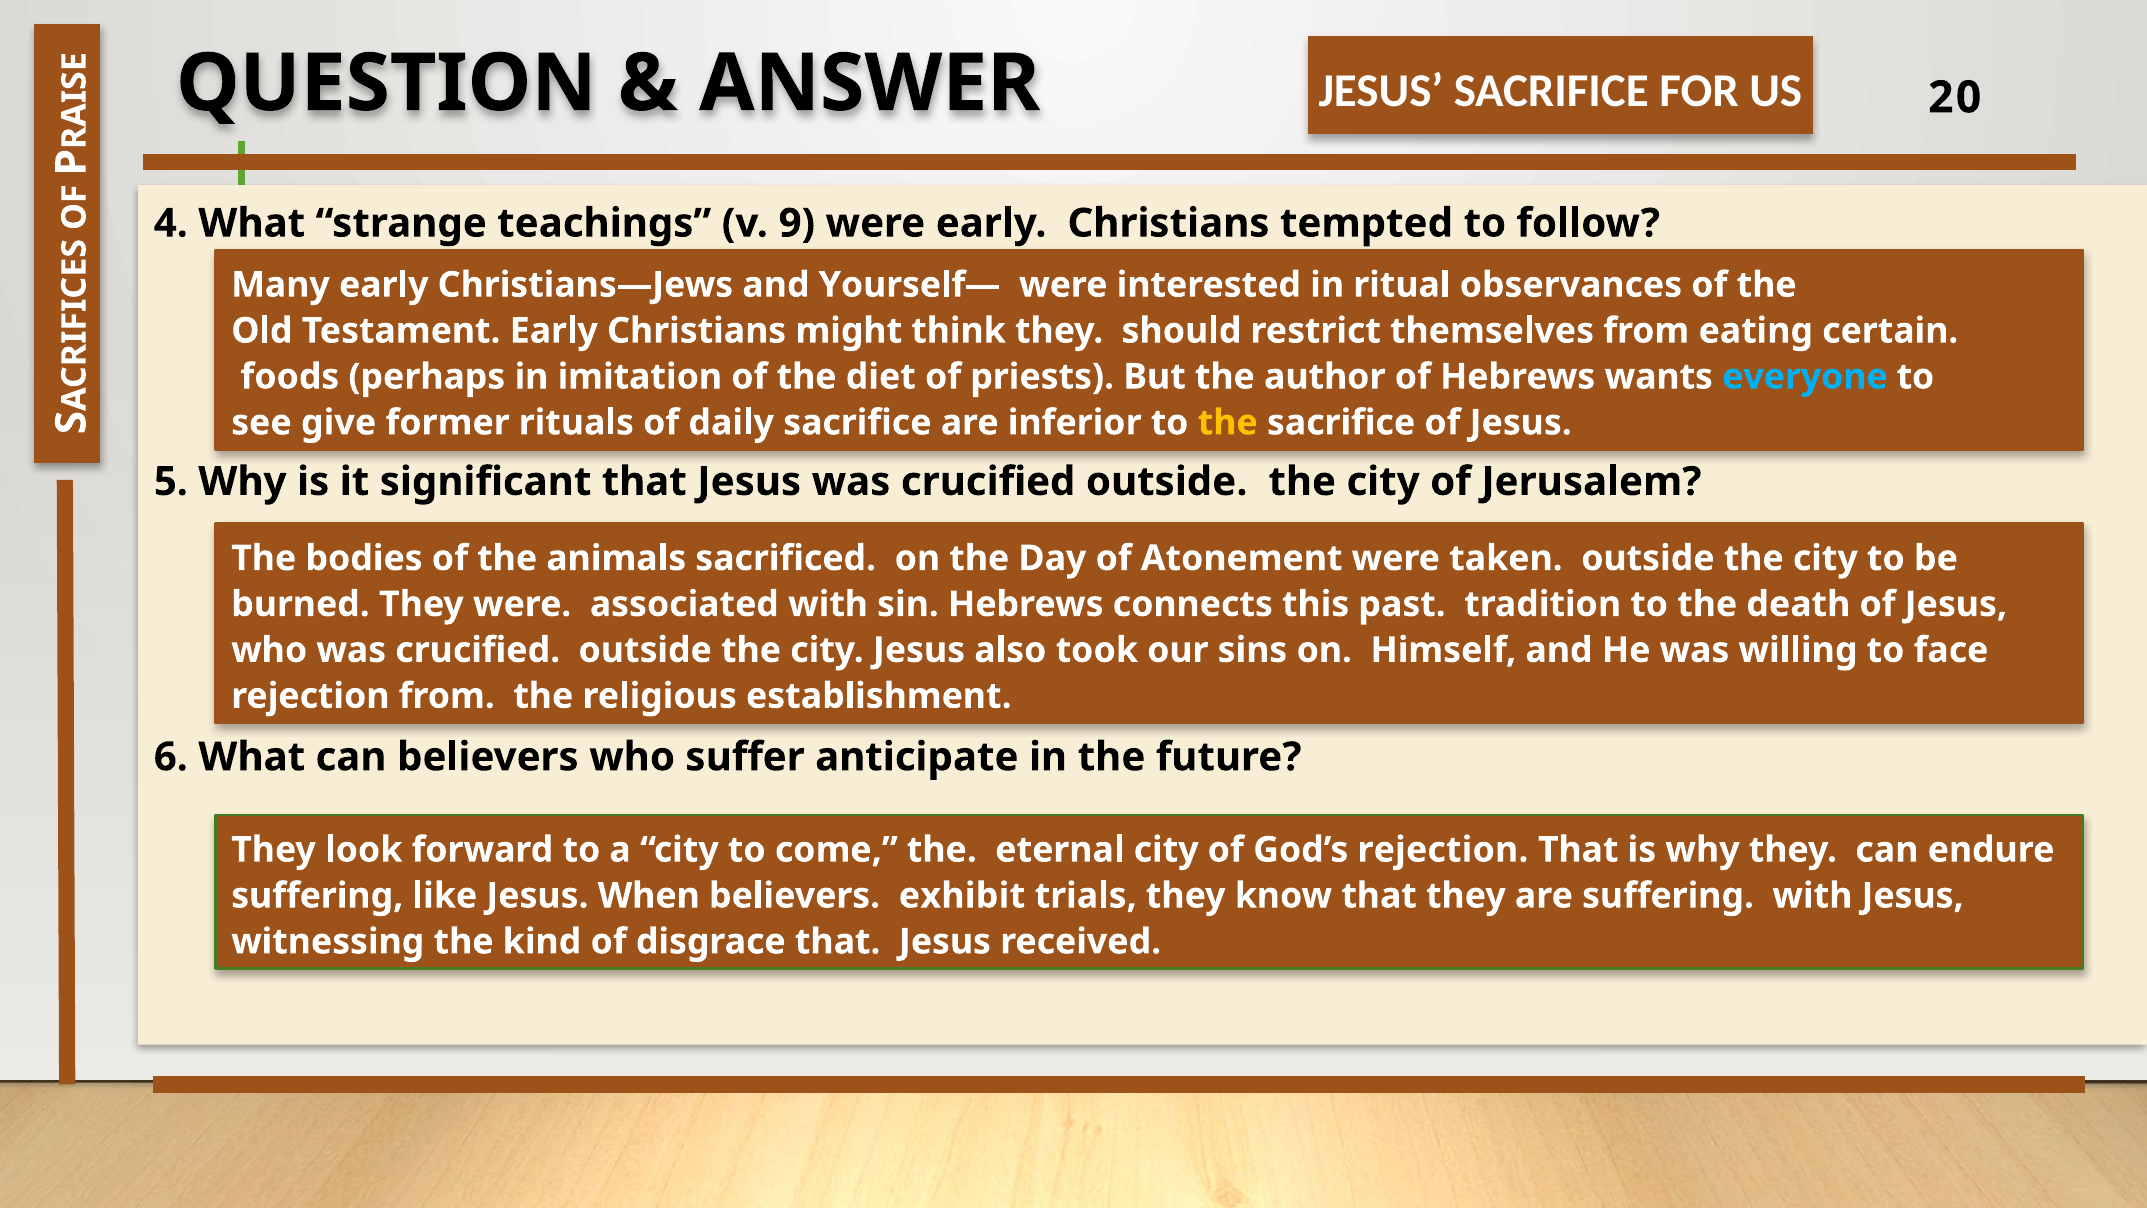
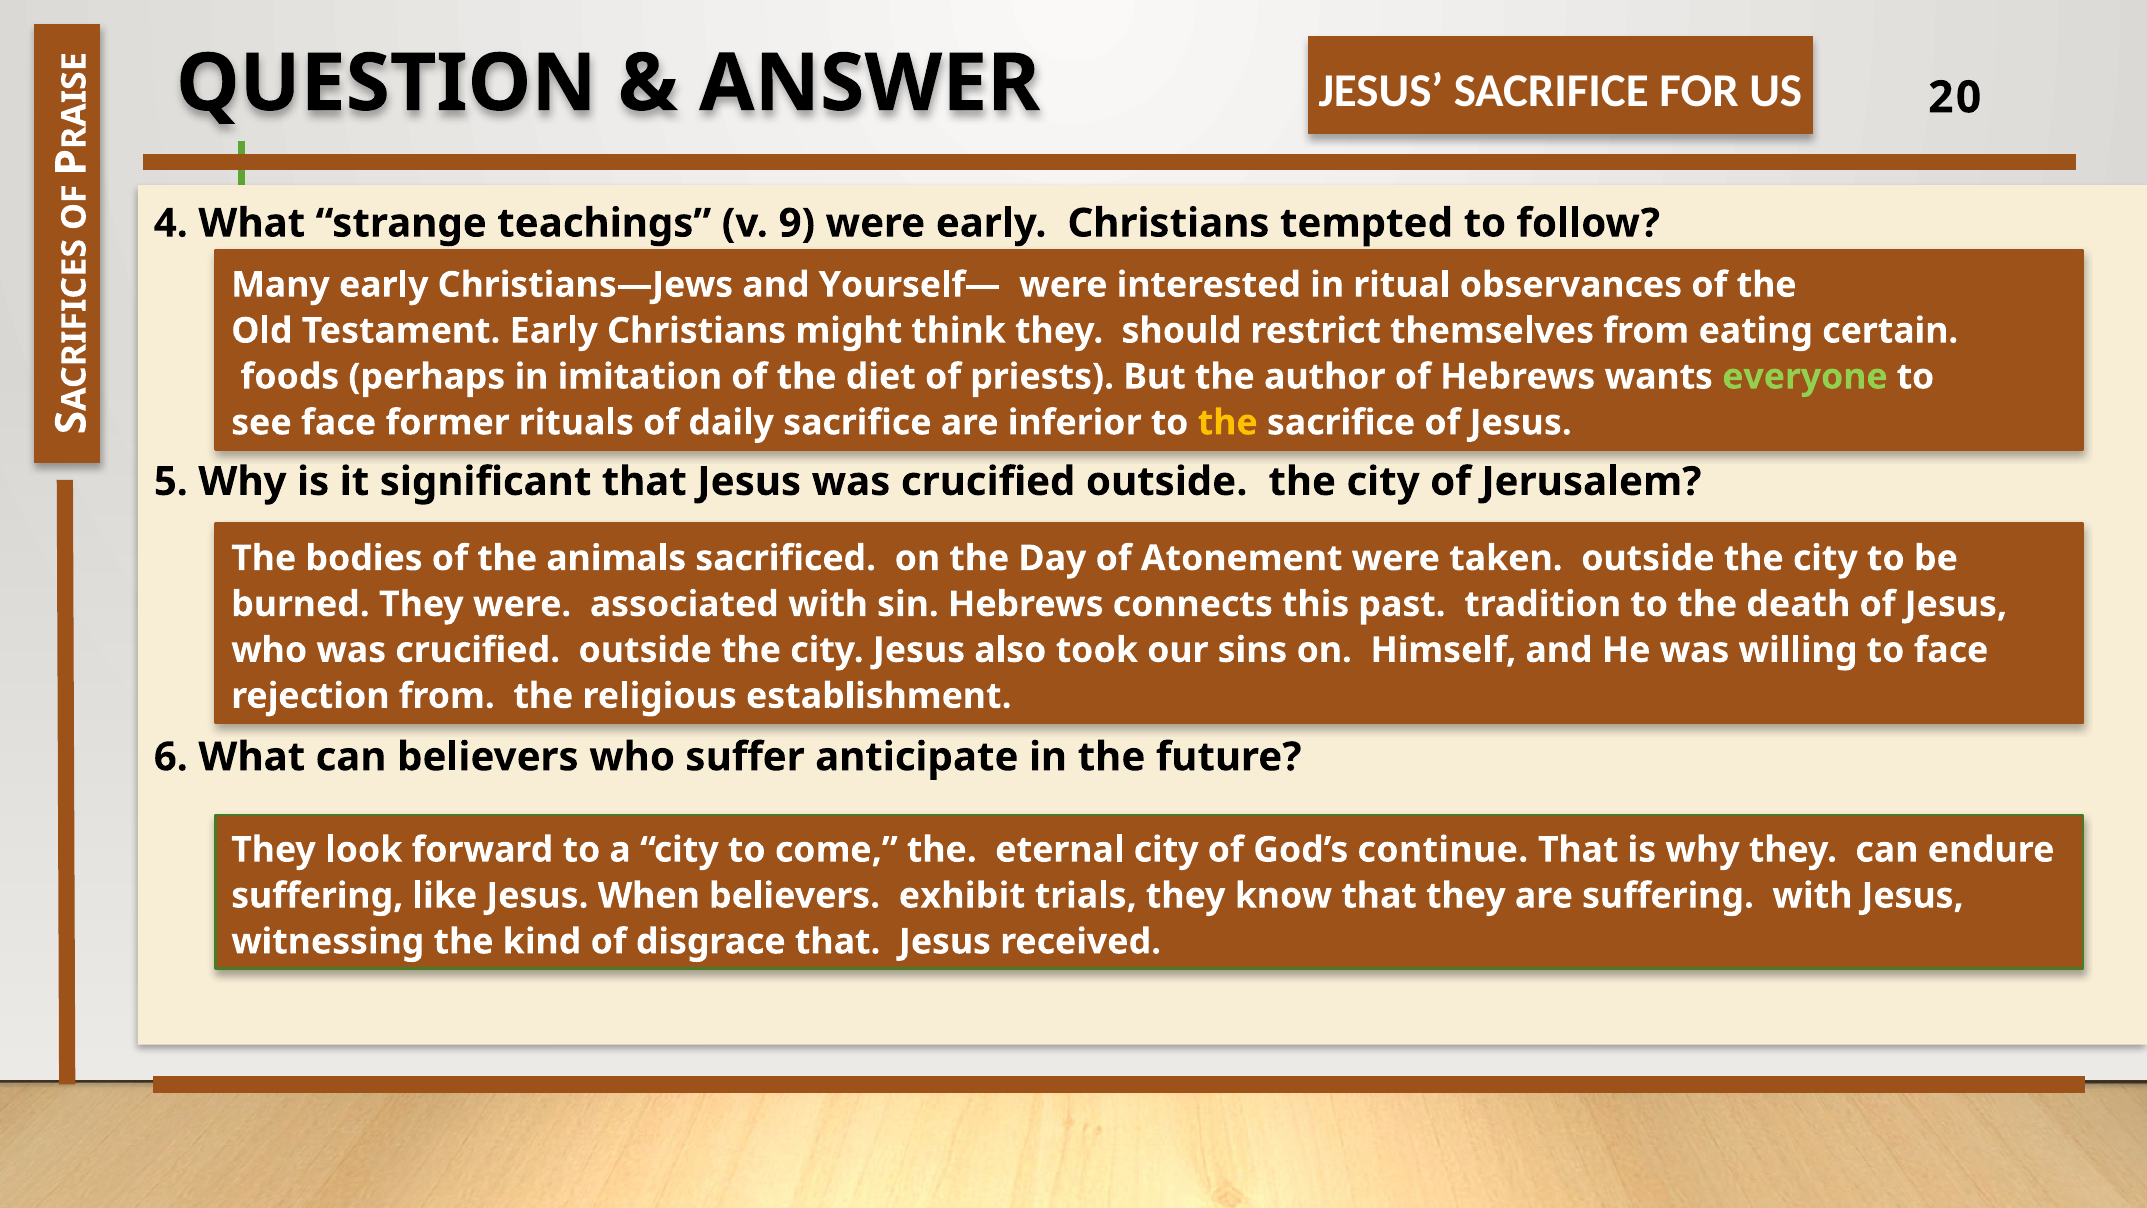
everyone colour: light blue -> light green (1805, 377)
see give: give -> face (339, 423)
God’s rejection: rejection -> continue (1443, 850)
